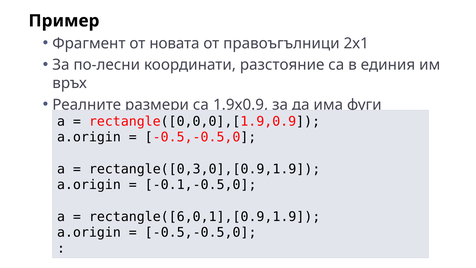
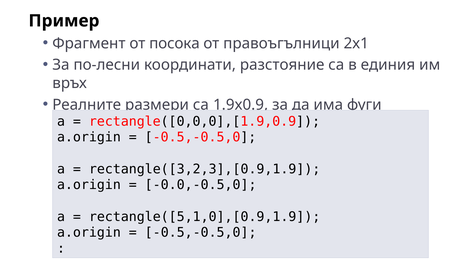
новата: новата -> посока (174, 43)
rectangle([0,3,0],[0.9,1.9: rectangle([0,3,0],[0.9,1.9 -> rectangle([3,2,3],[0.9,1.9 (205, 169)
-0.1,-0.5,0: -0.1,-0.5,0 -> -0.0,-0.5,0 (201, 185)
rectangle([6,0,1],[0.9,1.9: rectangle([6,0,1],[0.9,1.9 -> rectangle([5,1,0],[0.9,1.9 (205, 217)
